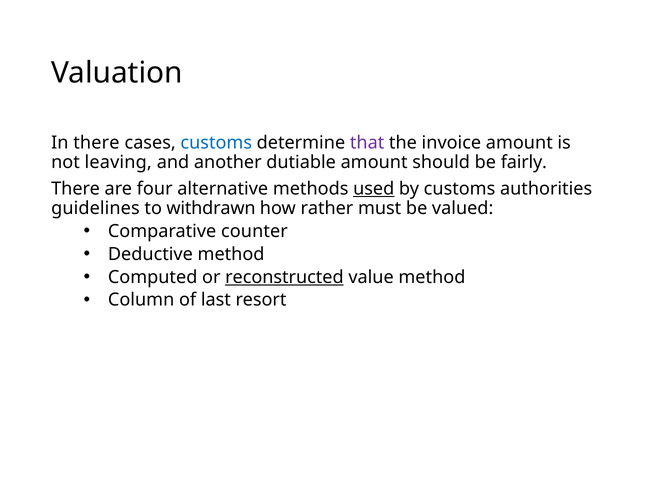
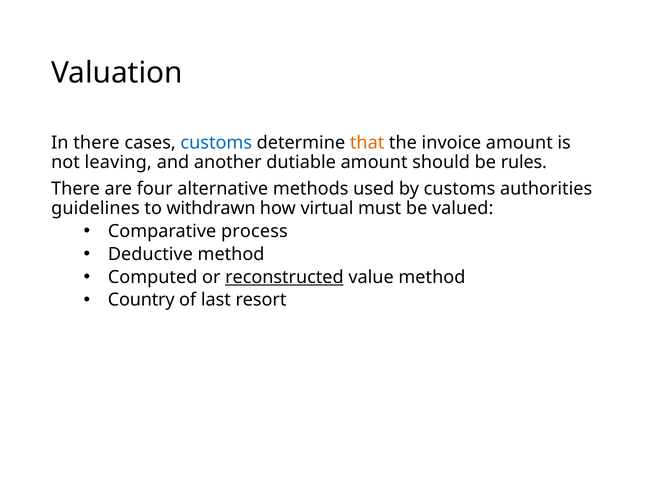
that colour: purple -> orange (367, 143)
fairly: fairly -> rules (524, 162)
used underline: present -> none (374, 189)
rather: rather -> virtual (327, 208)
counter: counter -> process (254, 231)
Column: Column -> Country (141, 300)
